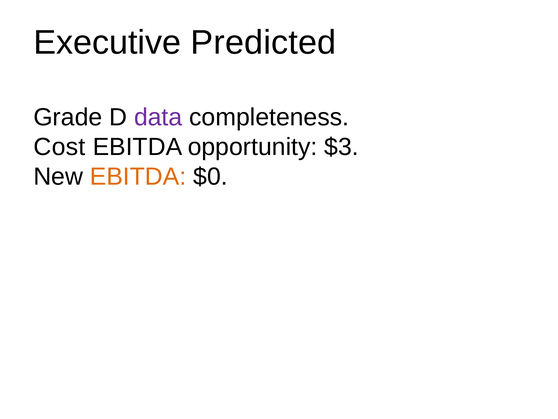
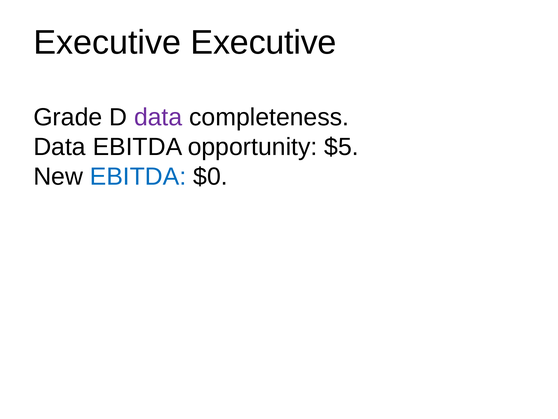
Executive Predicted: Predicted -> Executive (264, 42)
Cost: Cost -> Data (60, 147)
$3: $3 -> $5 (341, 147)
EBITDA colour: orange -> blue (138, 177)
